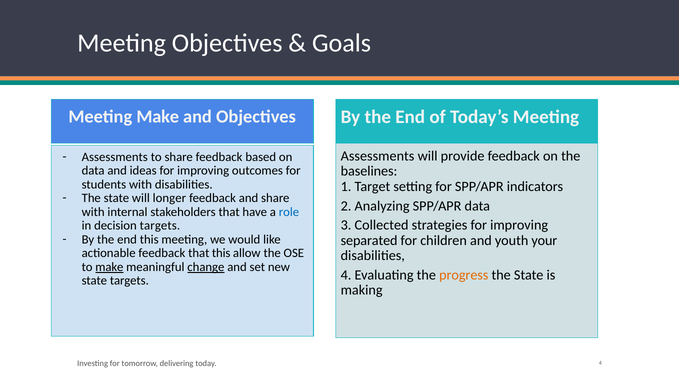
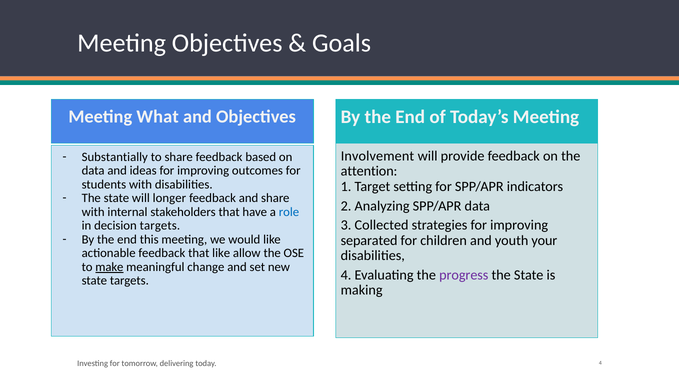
Meeting Make: Make -> What (158, 117)
Assessments: Assessments -> Involvement (377, 156)
Assessments: Assessments -> Substantially (115, 157)
baselines: baselines -> attention (369, 171)
that this: this -> like (221, 253)
change underline: present -> none (206, 267)
progress colour: orange -> purple (464, 275)
